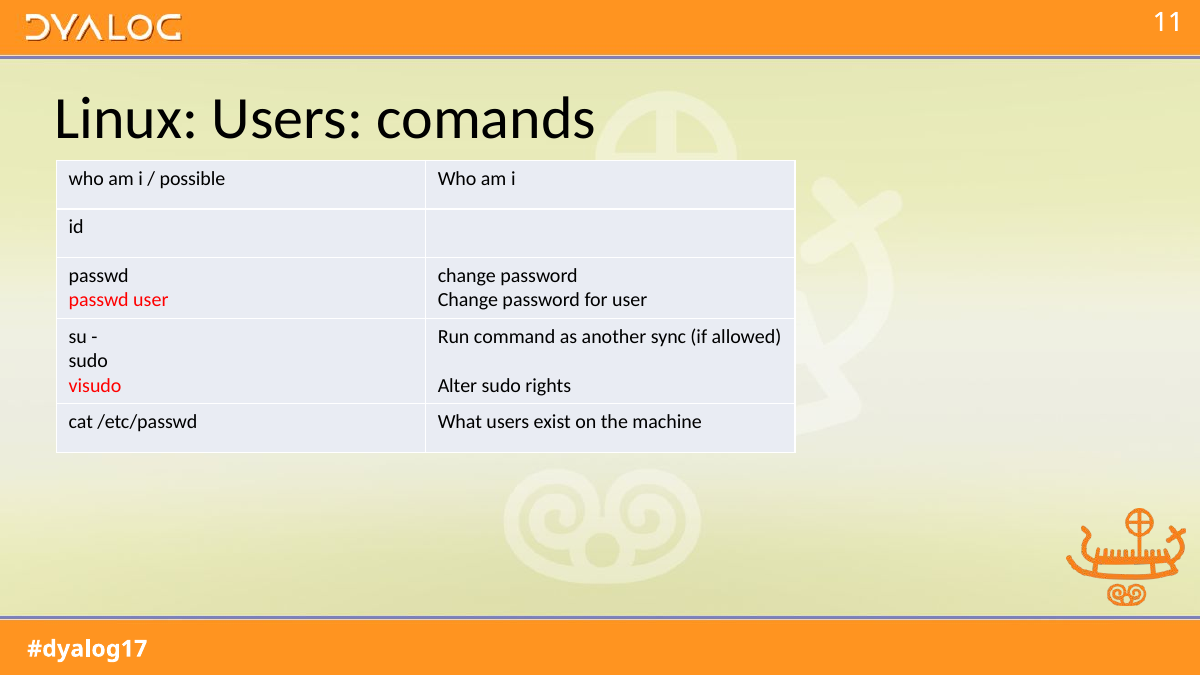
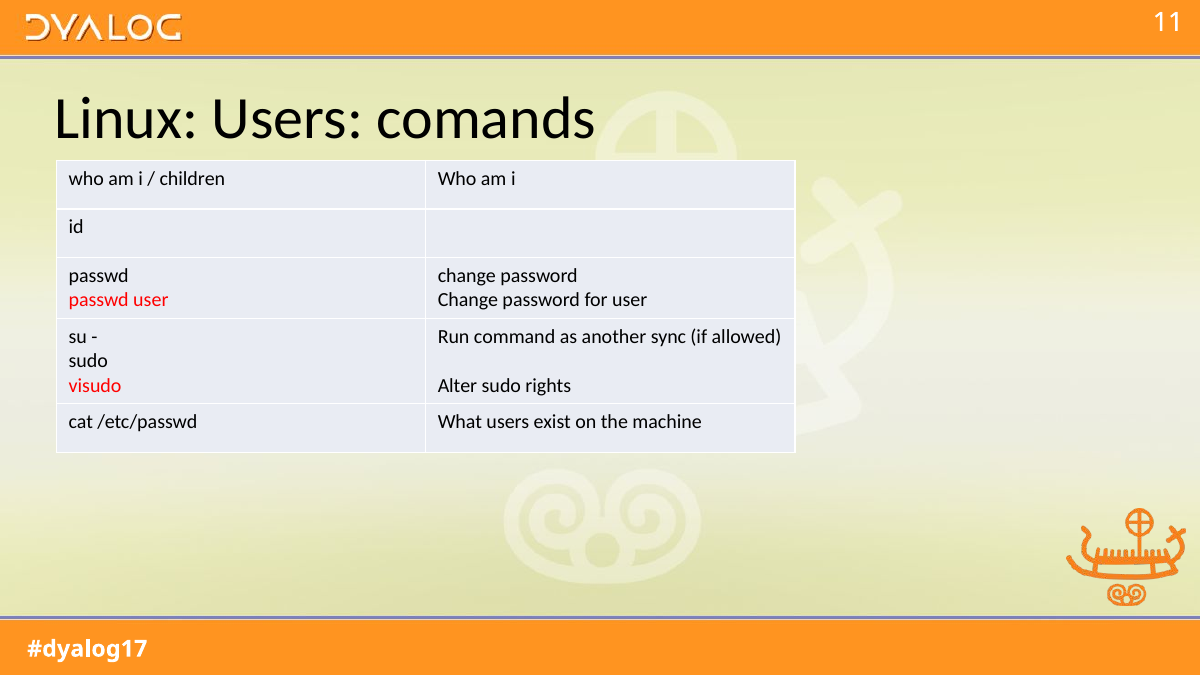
possible: possible -> children (192, 179)
